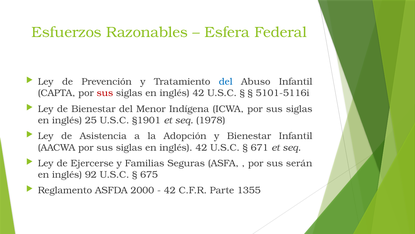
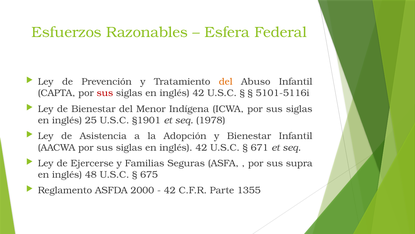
del colour: blue -> orange (226, 81)
serán: serán -> supra (299, 163)
92: 92 -> 48 (91, 174)
